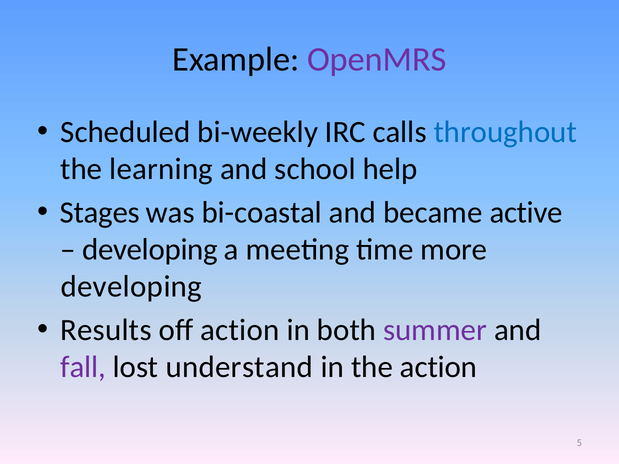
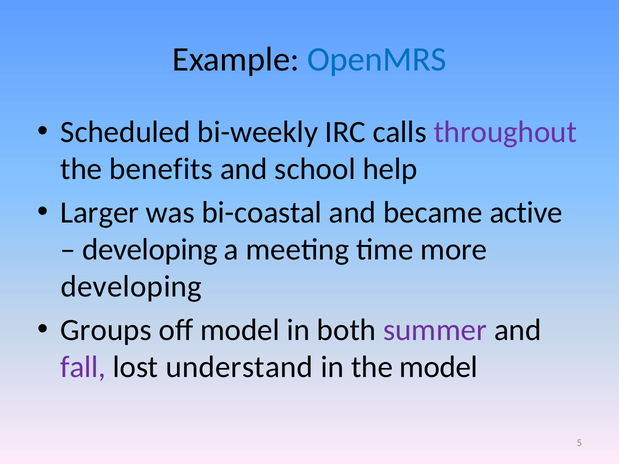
OpenMRS colour: purple -> blue (377, 60)
throughout colour: blue -> purple (505, 132)
learning: learning -> benefits (161, 169)
Stages: Stages -> Larger (100, 213)
Results: Results -> Groups (106, 330)
off action: action -> model (240, 330)
the action: action -> model (439, 367)
